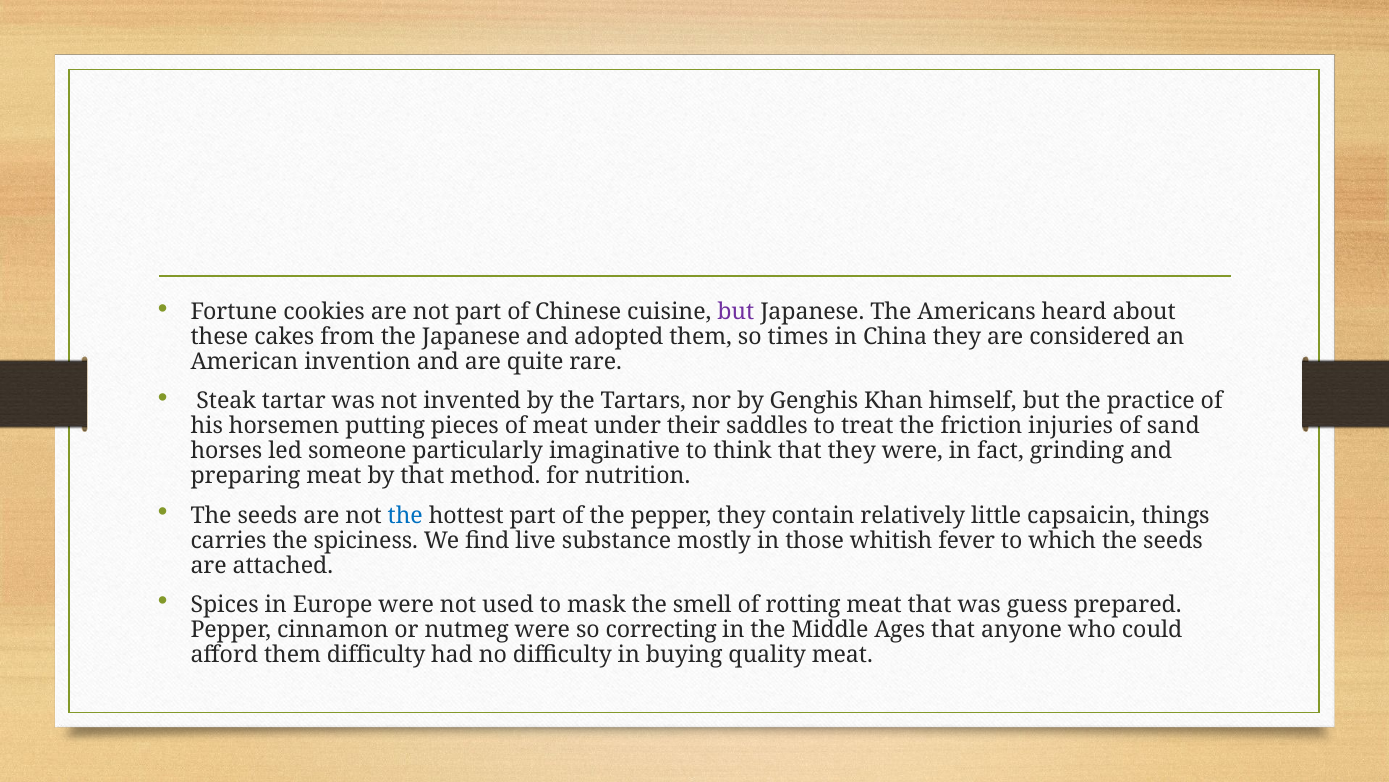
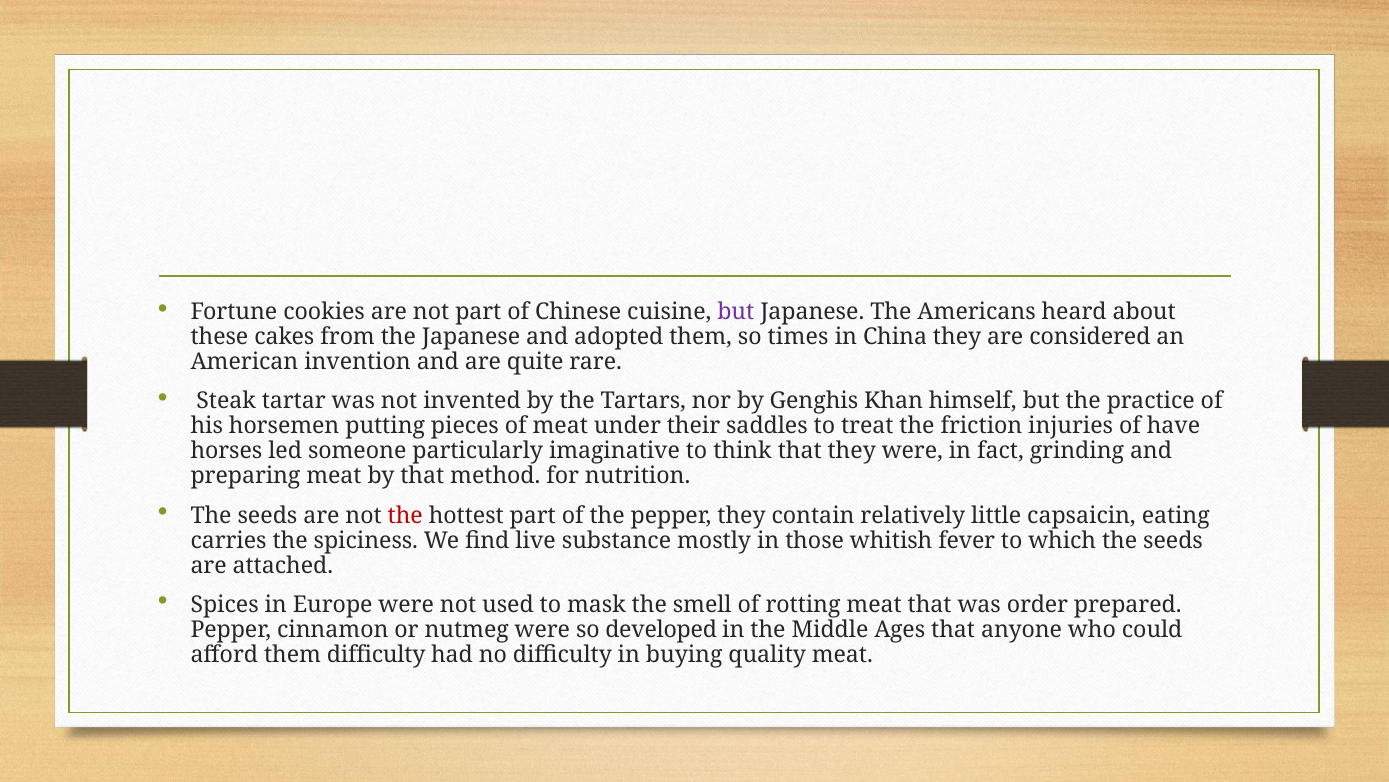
sand: sand -> have (1173, 426)
the colour: blue -> red (405, 515)
things: things -> eating (1176, 515)
guess: guess -> order (1037, 604)
correcting: correcting -> developed (661, 629)
